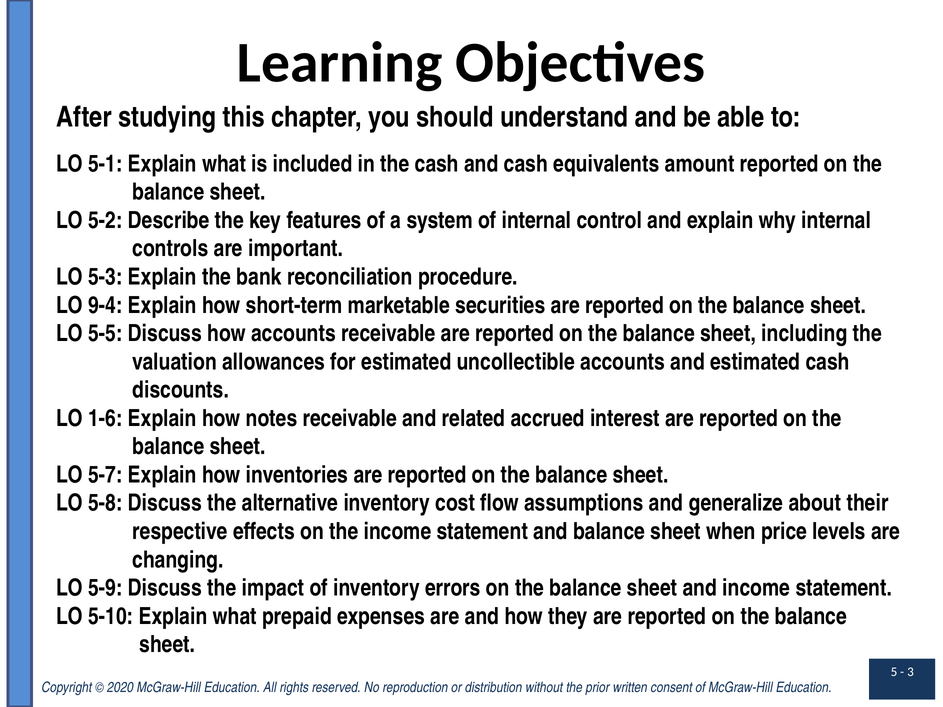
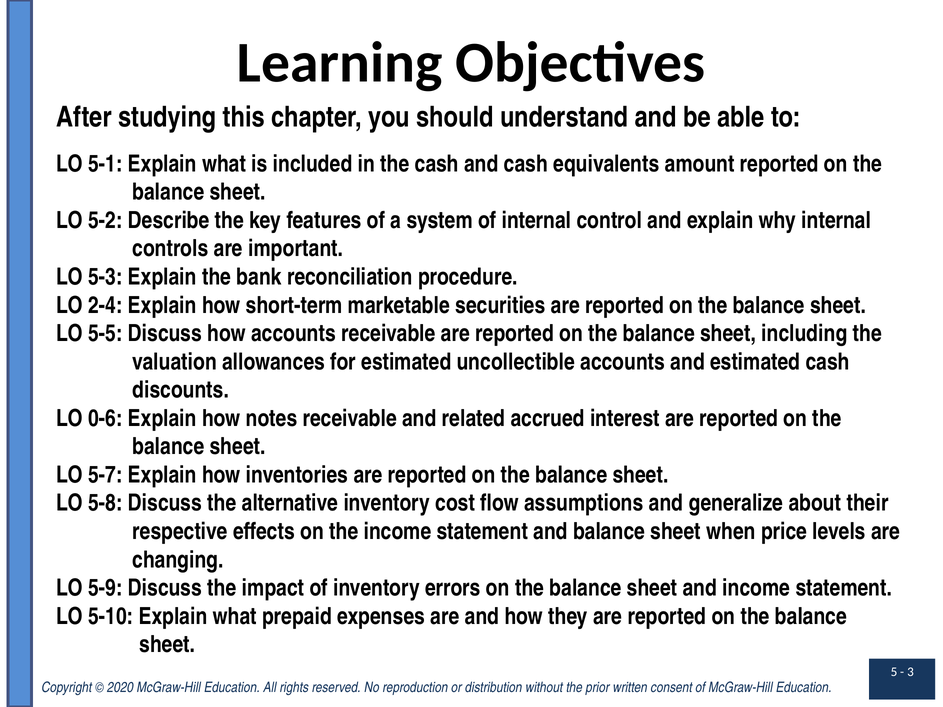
9-4: 9-4 -> 2-4 (105, 305)
1-6: 1-6 -> 0-6 (105, 419)
